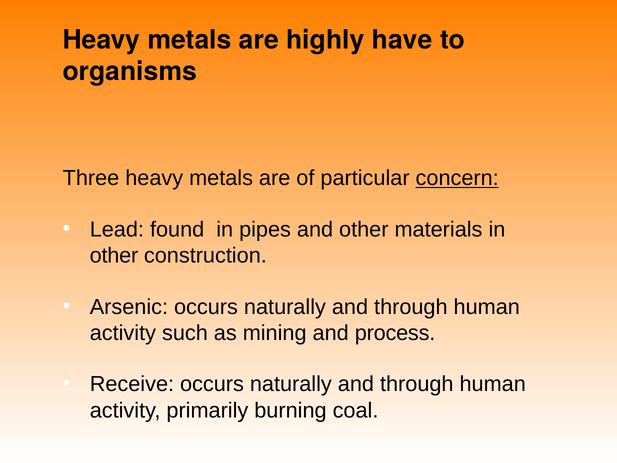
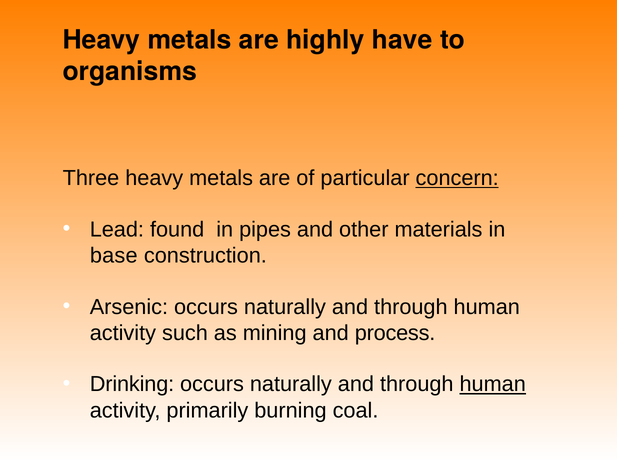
other: other -> base (114, 255)
Receive: Receive -> Drinking (132, 384)
human underline: none -> present (493, 384)
